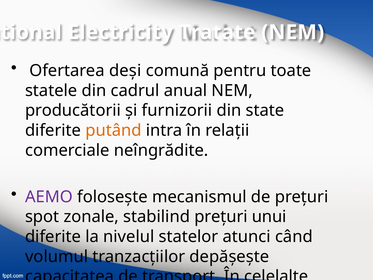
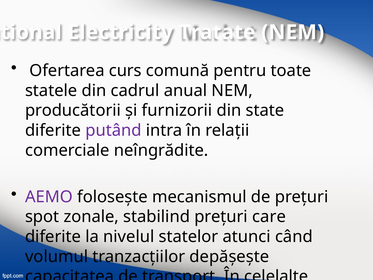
deşi: deşi -> curs (125, 71)
putând colour: orange -> purple (113, 130)
unui: unui -> care (269, 217)
